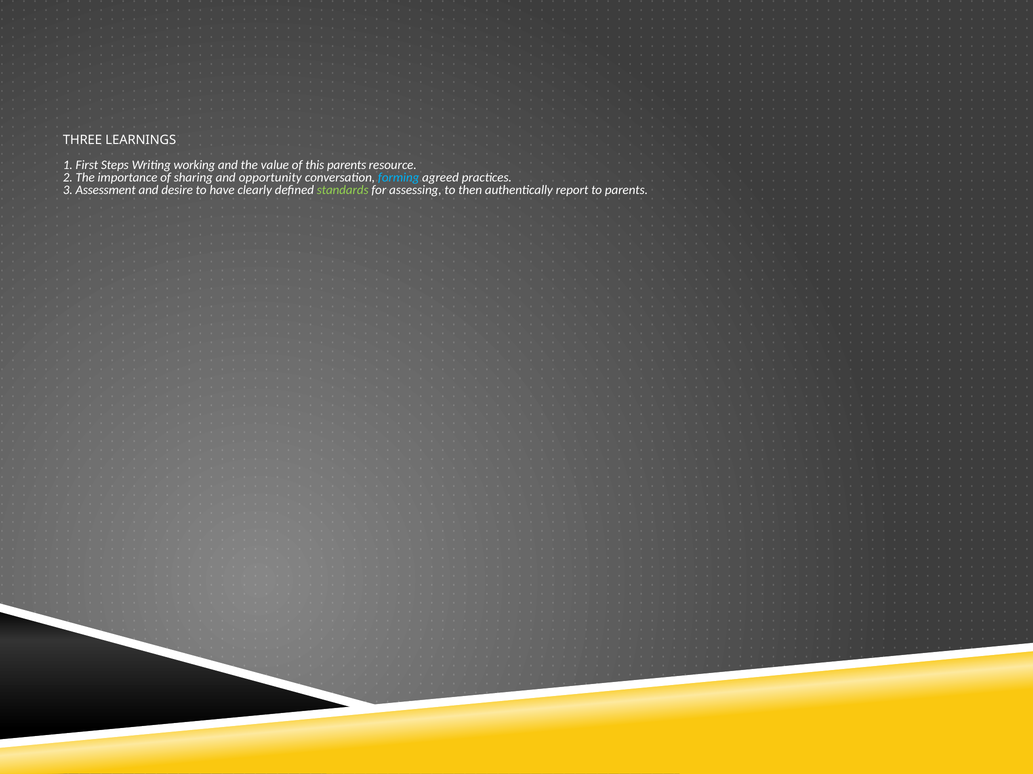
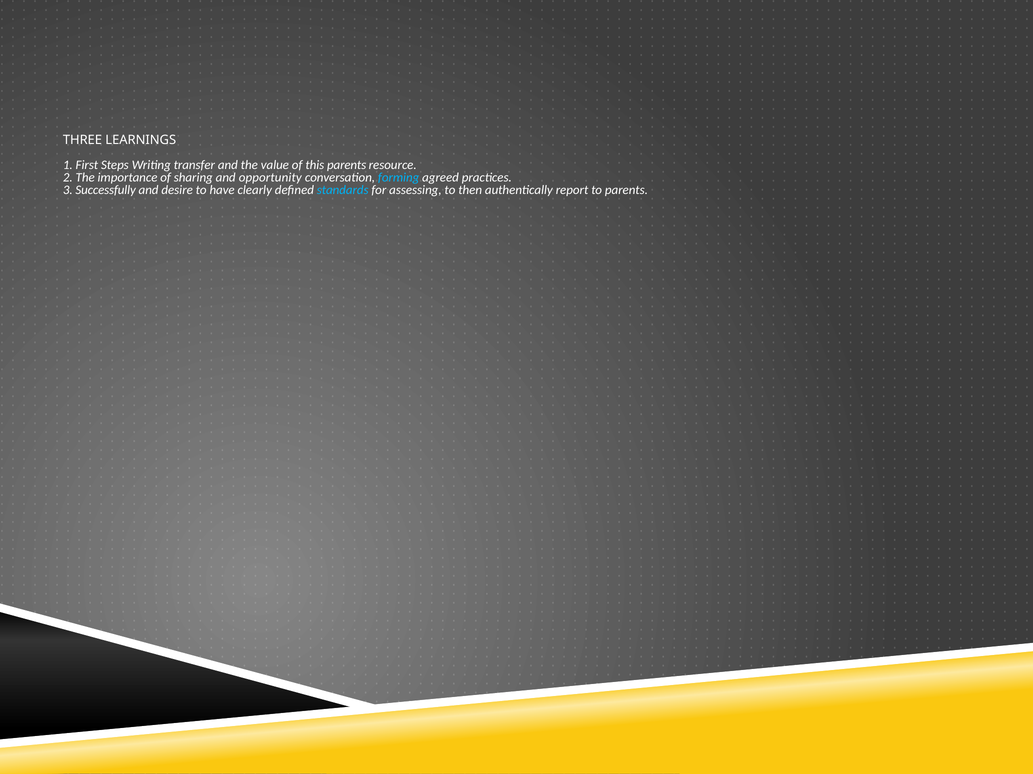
working: working -> transfer (194, 165)
Assessment: Assessment -> Successfully (106, 190)
standards colour: light green -> light blue (343, 190)
